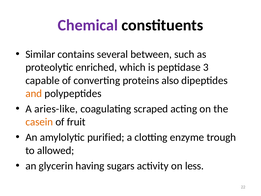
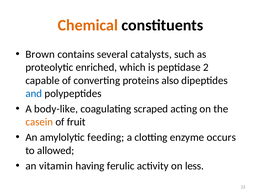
Chemical colour: purple -> orange (88, 25)
Similar: Similar -> Brown (40, 54)
between: between -> catalysts (151, 54)
3: 3 -> 2 (206, 67)
and colour: orange -> blue (34, 93)
aries-like: aries-like -> body-like (56, 109)
purified: purified -> feeding (106, 137)
trough: trough -> occurs (221, 137)
glycerin: glycerin -> vitamin (56, 166)
sugars: sugars -> ferulic (121, 166)
